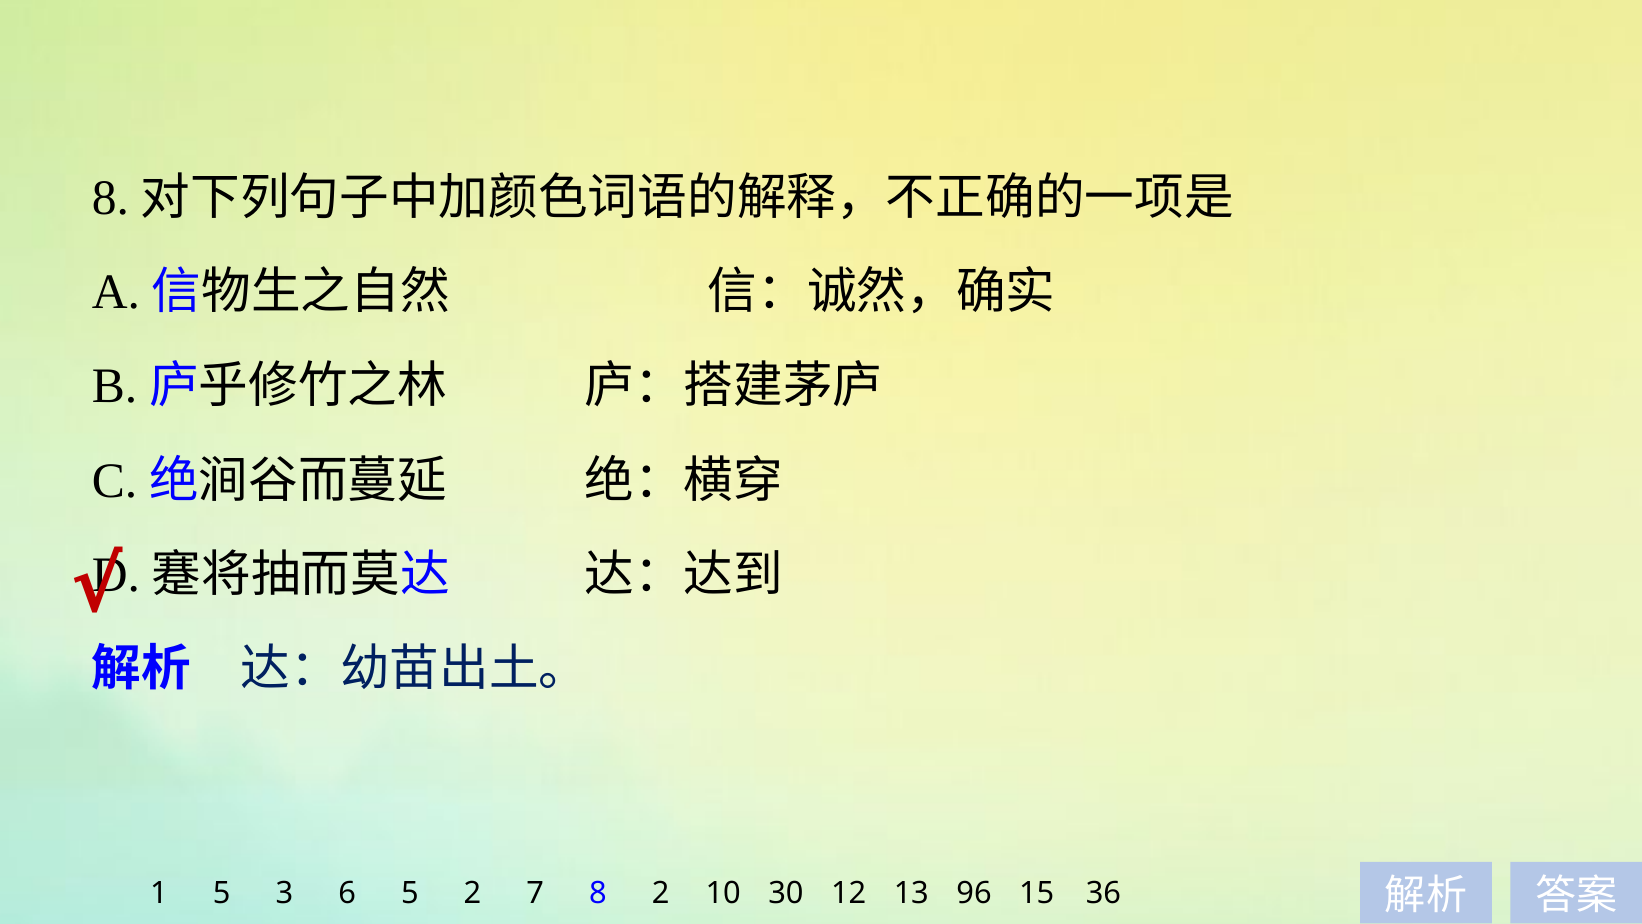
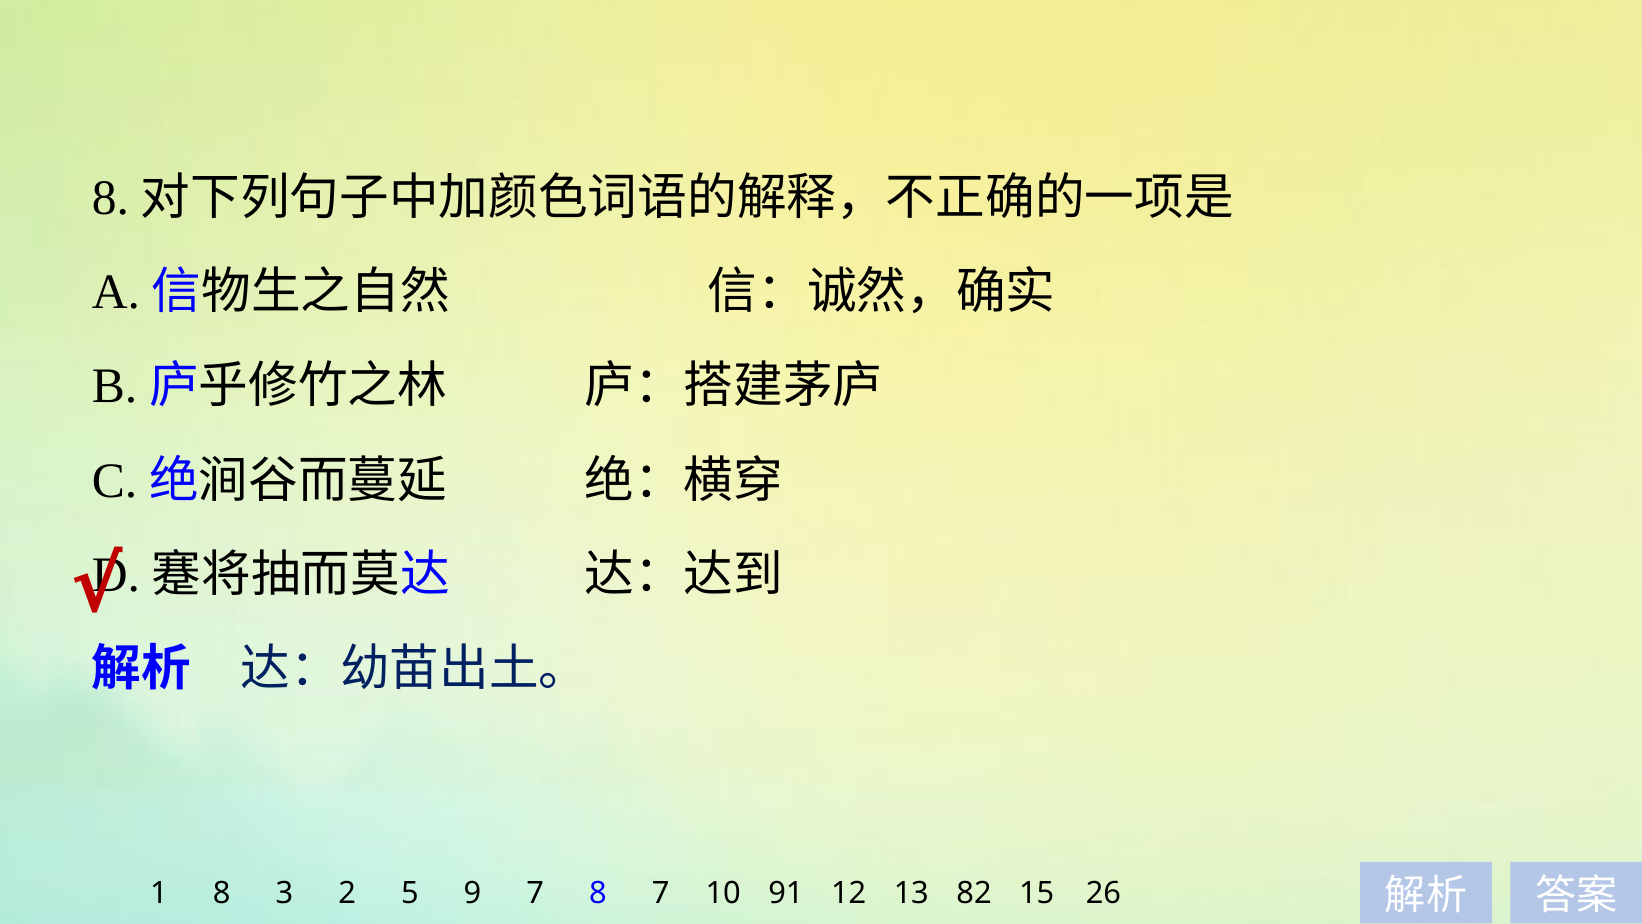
1 5: 5 -> 8 (222, 894)
6: 6 -> 2 (347, 894)
5 2: 2 -> 9 (473, 894)
8 2: 2 -> 7 (661, 894)
30: 30 -> 91 (786, 894)
96: 96 -> 82 (974, 894)
36: 36 -> 26 (1103, 894)
